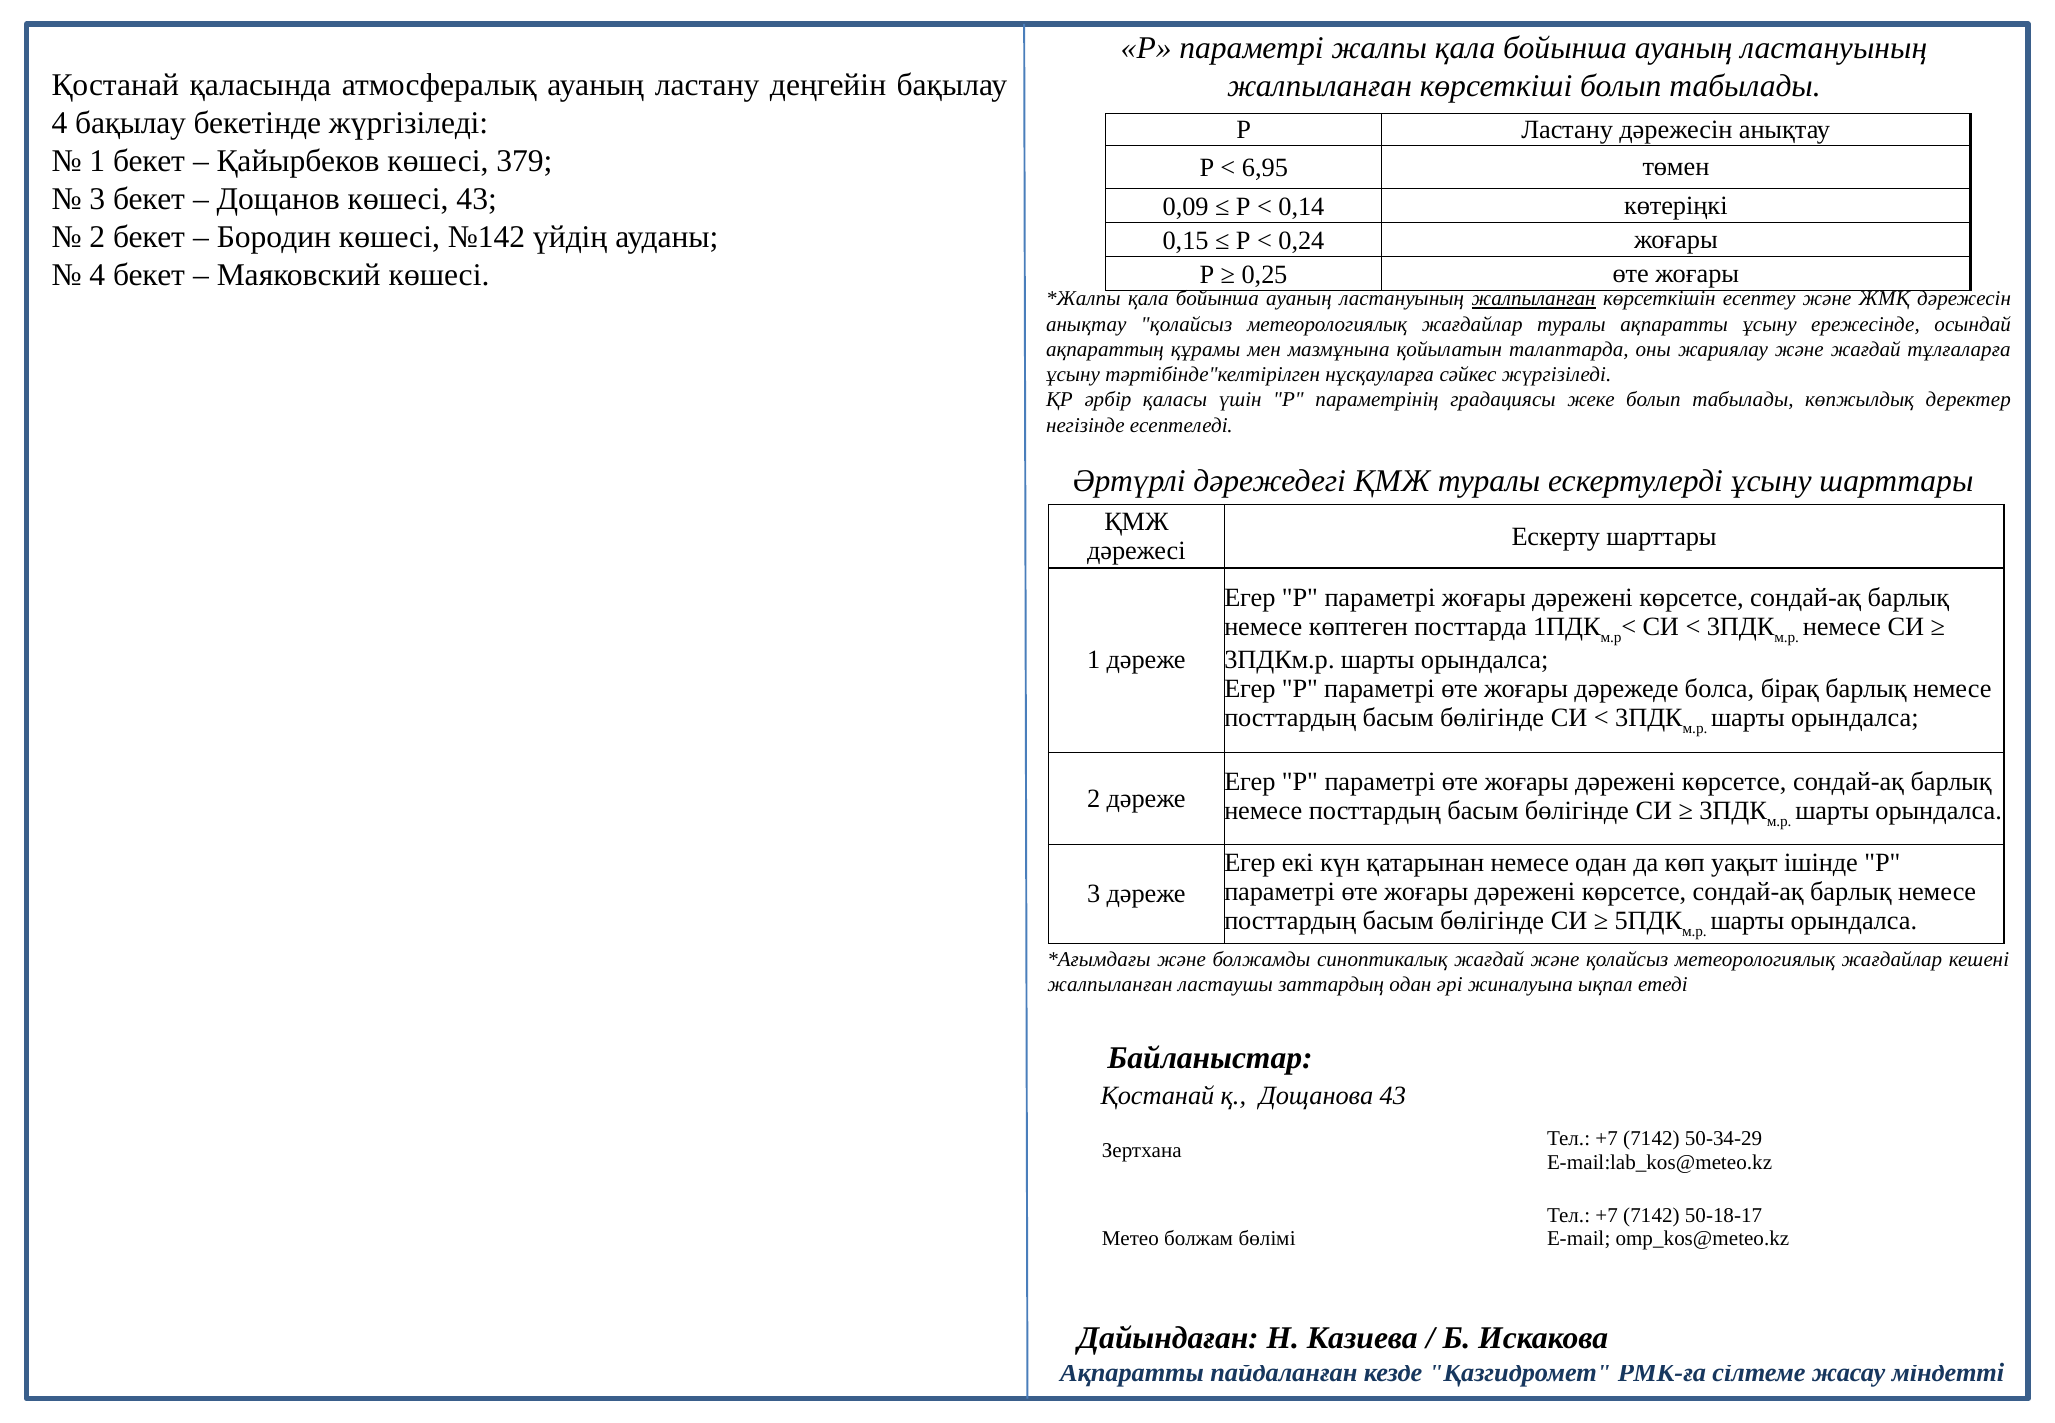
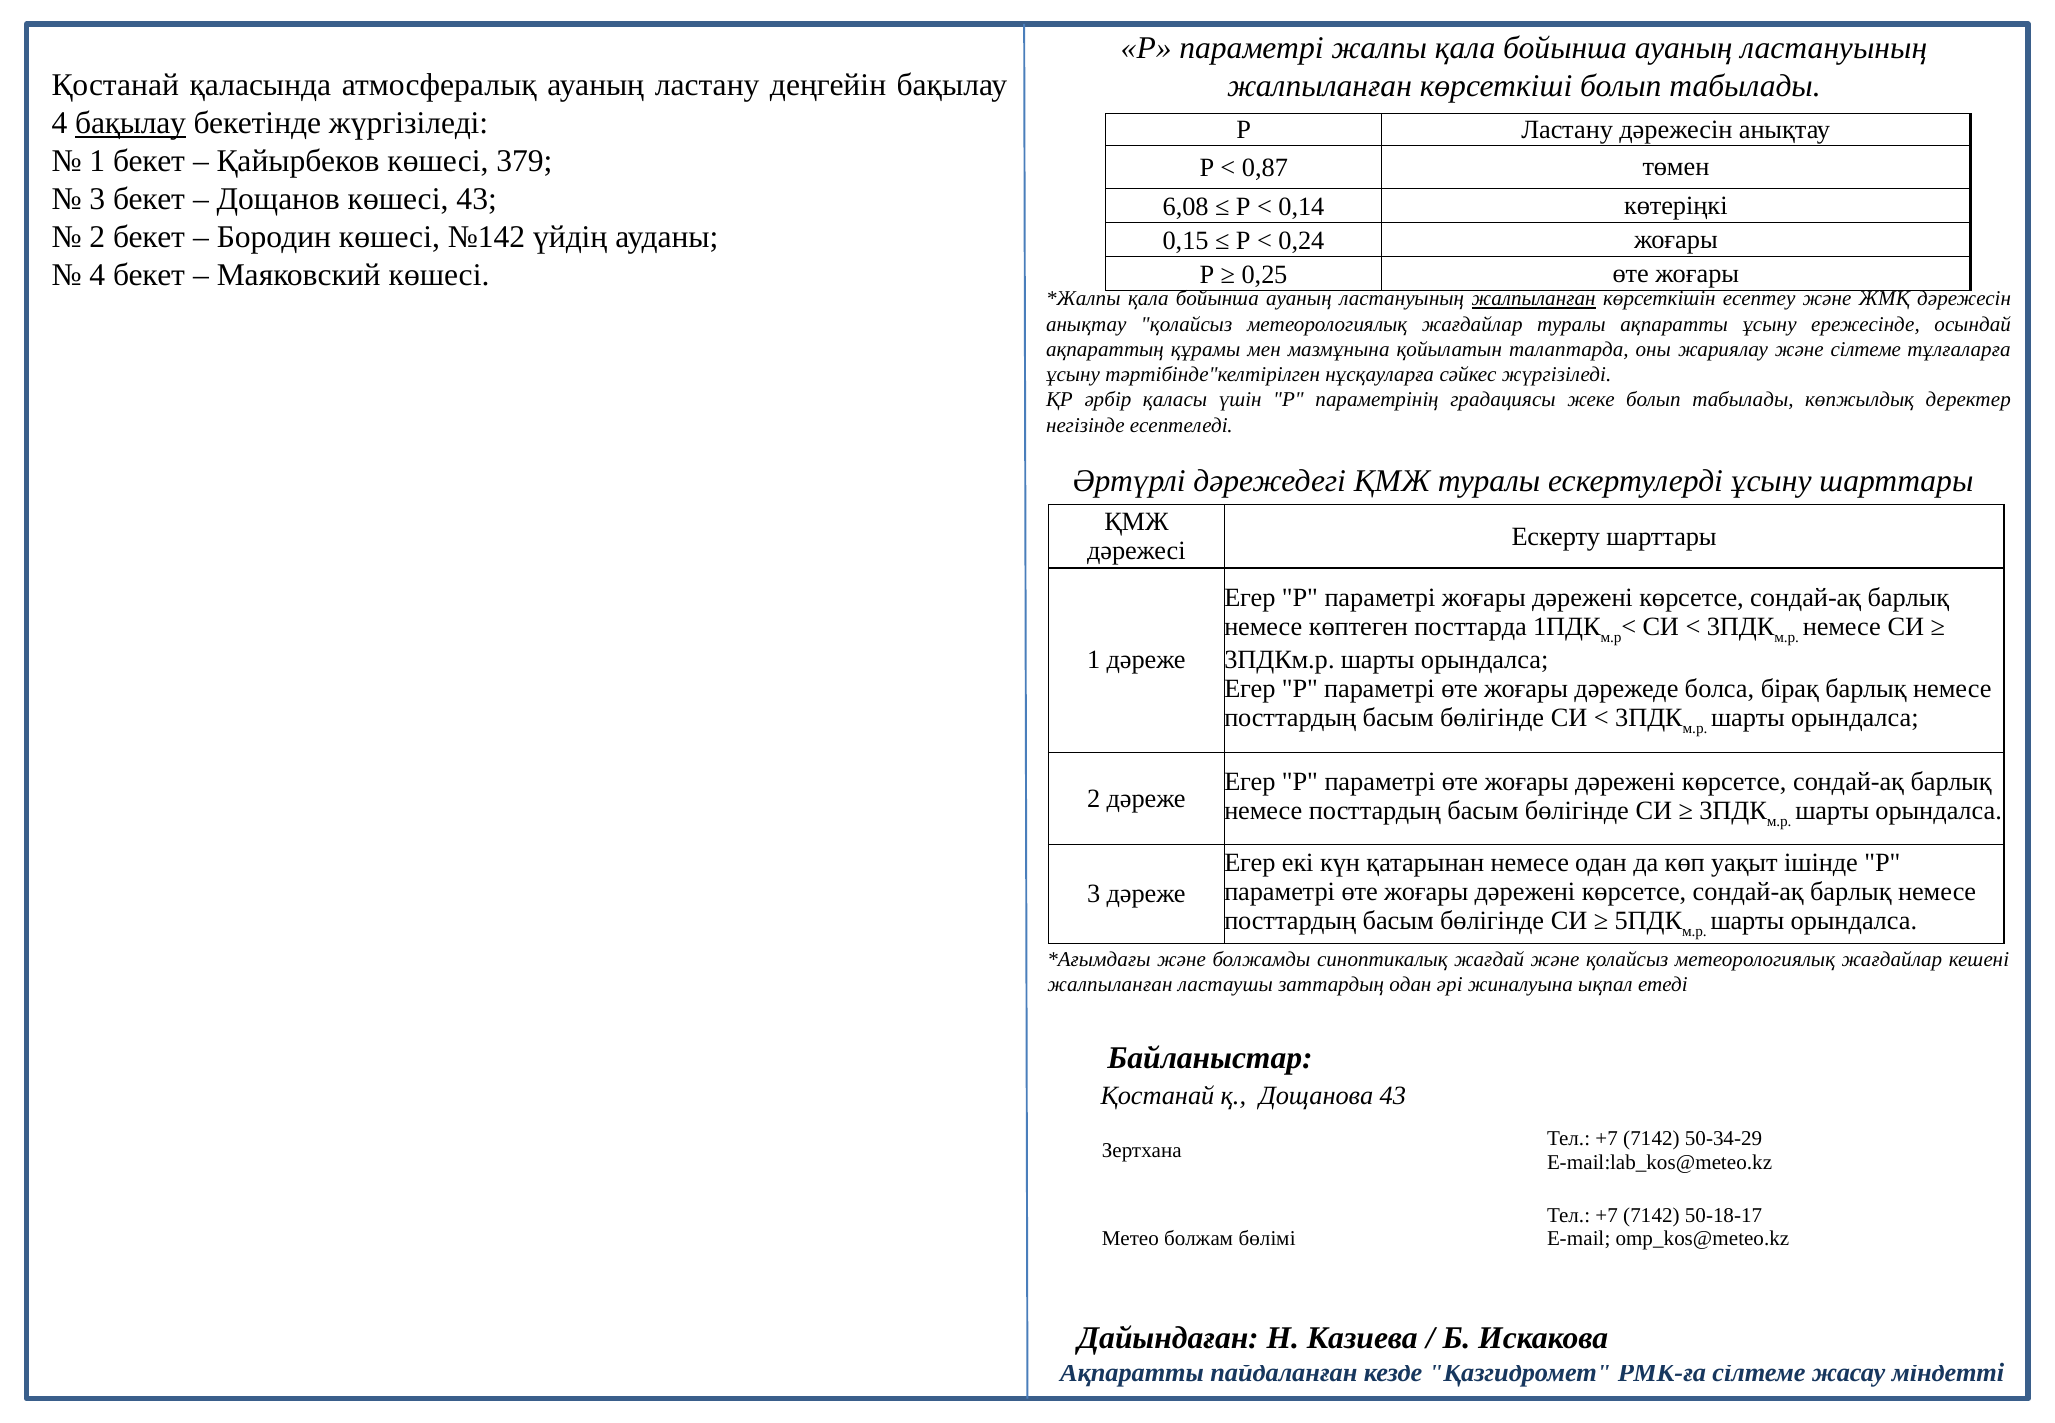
бақылау underline: none -> present (131, 123)
6,95: 6,95 -> 0,87 (1265, 168)
0,09: 0,09 -> 6,08 (1186, 207)
және жағдай: жағдай -> сілтеме (1866, 349)
